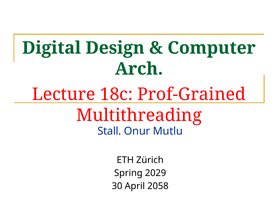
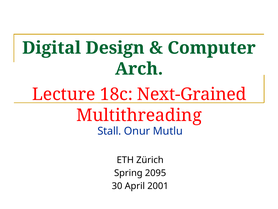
Prof-Grained: Prof-Grained -> Next-Grained (192, 94)
2029: 2029 -> 2095 (156, 173)
2058: 2058 -> 2001 (158, 186)
